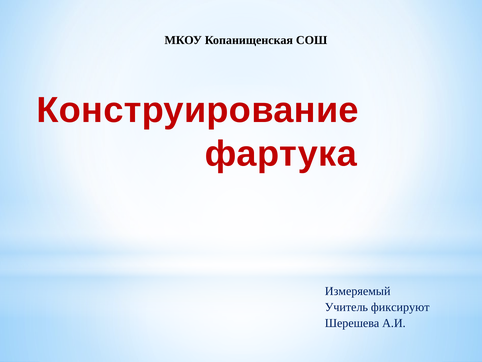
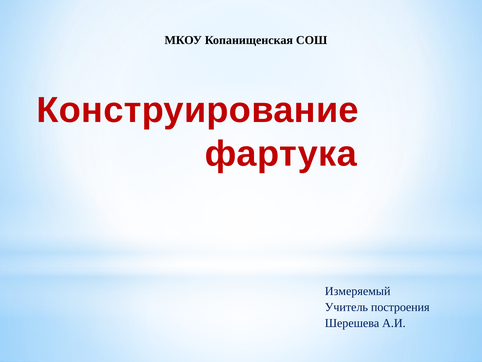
фиксируют: фиксируют -> построения (400, 307)
